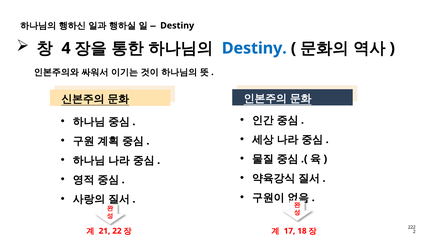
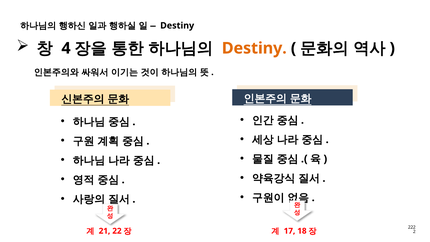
Destiny colour: blue -> orange (254, 48)
